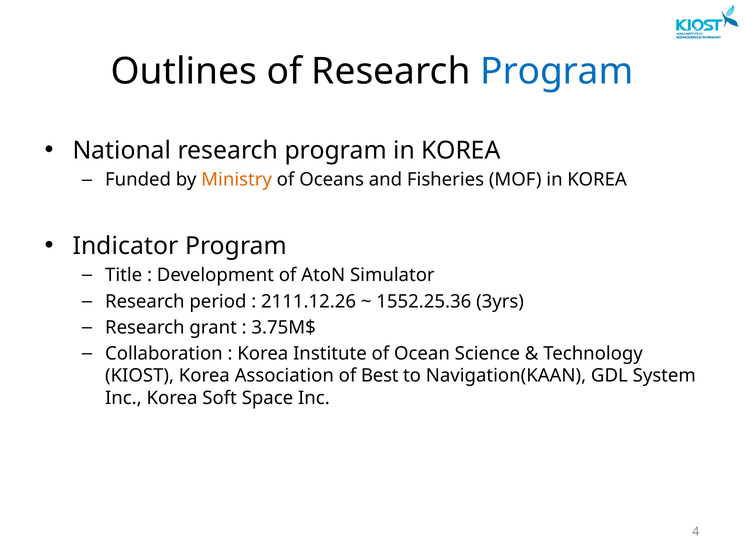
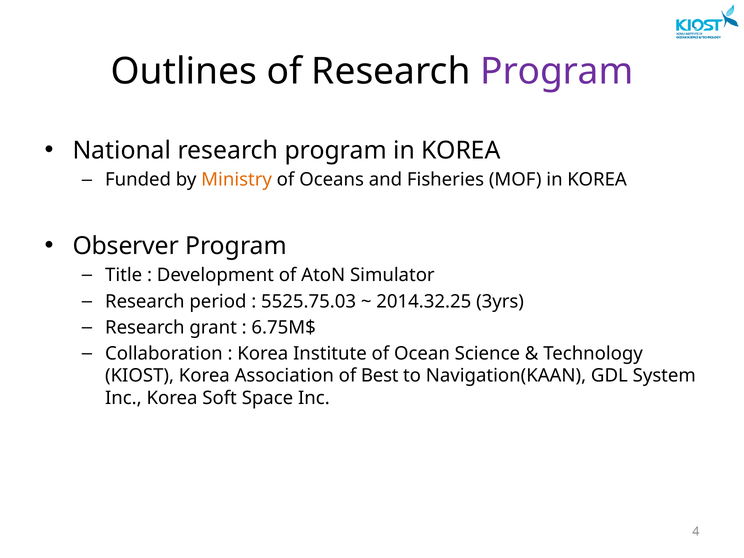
Program colour: blue -> purple (557, 71)
Indicator: Indicator -> Observer (126, 246)
2111.12.26: 2111.12.26 -> 5525.75.03 (309, 301)
1552.25.36: 1552.25.36 -> 2014.32.25 (424, 301)
3.75M$: 3.75M$ -> 6.75M$ (284, 327)
